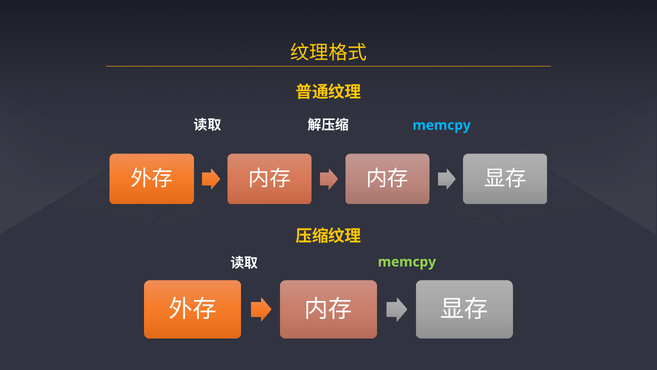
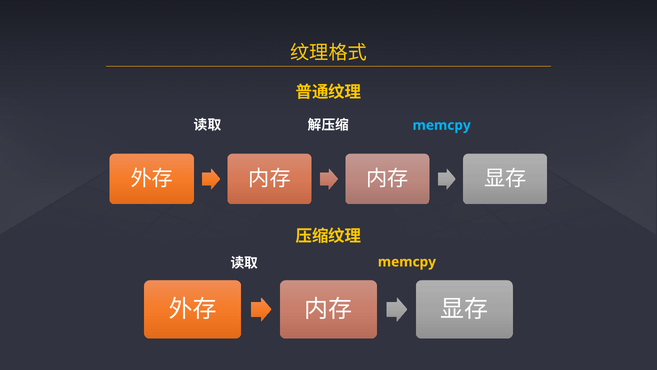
memcpy colour: light green -> yellow (407, 262)
